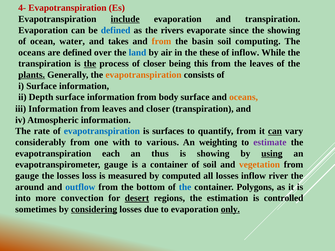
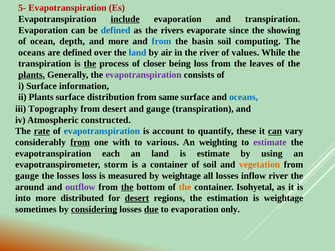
4-: 4- -> 5- (22, 8)
water: water -> depth (72, 41)
and takes: takes -> more (118, 41)
from colour: orange -> blue (161, 41)
the these: these -> river (209, 53)
of inflow: inflow -> values (245, 53)
being this: this -> loss (201, 64)
evapotranspiration colour: orange -> purple (143, 75)
ii Depth: Depth -> Plants (41, 97)
information: information -> distribution (111, 97)
body: body -> same (169, 97)
oceans colour: orange -> blue (244, 97)
iii Information: Information -> Topography (53, 109)
from leaves: leaves -> desert (114, 109)
and closer: closer -> gauge (158, 109)
Atmospheric information: information -> constructed (106, 120)
rate underline: none -> present (42, 131)
surfaces: surfaces -> account (168, 131)
quantify from: from -> these (246, 131)
from underline: none -> present (80, 142)
an thus: thus -> land (160, 154)
is showing: showing -> estimate (213, 154)
using underline: present -> none (272, 154)
evapotranspirometer gauge: gauge -> storm (116, 165)
by computed: computed -> weightage (181, 176)
outflow colour: blue -> purple (80, 187)
the underline: none -> present (127, 187)
the colour: blue -> orange (185, 187)
Polygons: Polygons -> Isohyetal (255, 187)
convection: convection -> distributed (82, 198)
is controlled: controlled -> weightage (284, 198)
due underline: none -> present (151, 209)
only underline: present -> none (230, 209)
